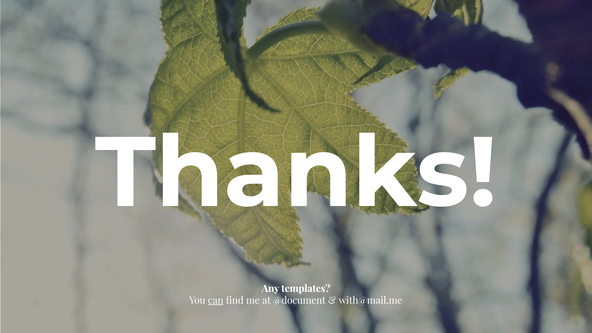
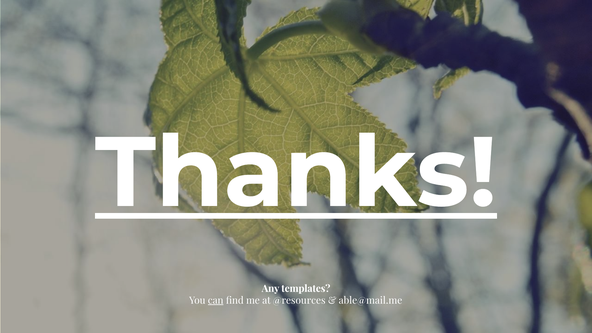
Thanks underline: none -> present (296, 173)
@document: @document -> @resources (299, 300)
with@mail.me: with@mail.me -> able@mail.me (370, 300)
